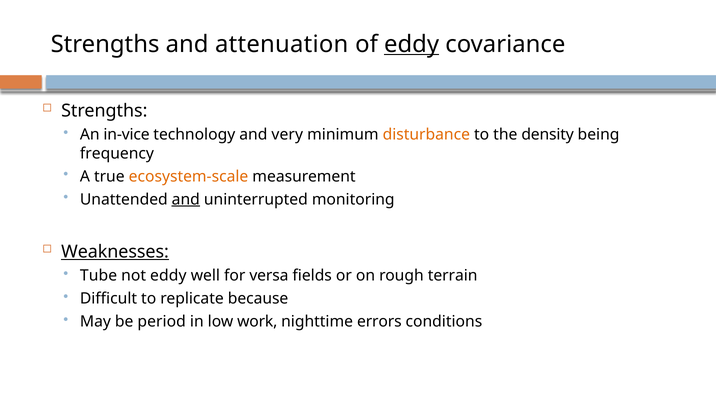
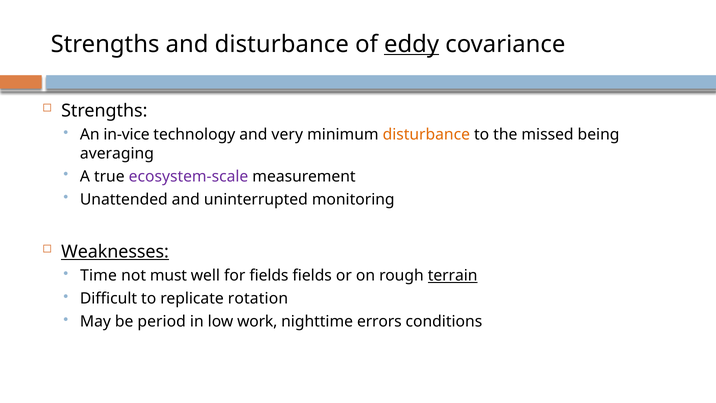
and attenuation: attenuation -> disturbance (282, 44)
density: density -> missed (548, 135)
frequency: frequency -> averaging (117, 153)
ecosystem-scale colour: orange -> purple (189, 176)
and underline: present -> none (186, 199)
Tube: Tube -> Time (99, 276)
not eddy: eddy -> must (169, 276)
for versa: versa -> fields (269, 276)
terrain underline: none -> present (453, 276)
because: because -> rotation (258, 298)
